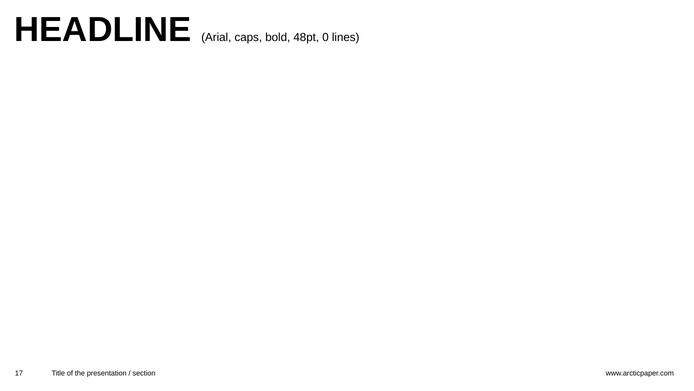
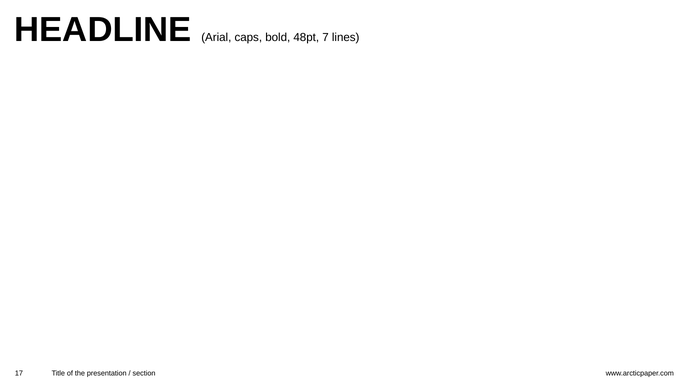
0: 0 -> 7 (325, 37)
